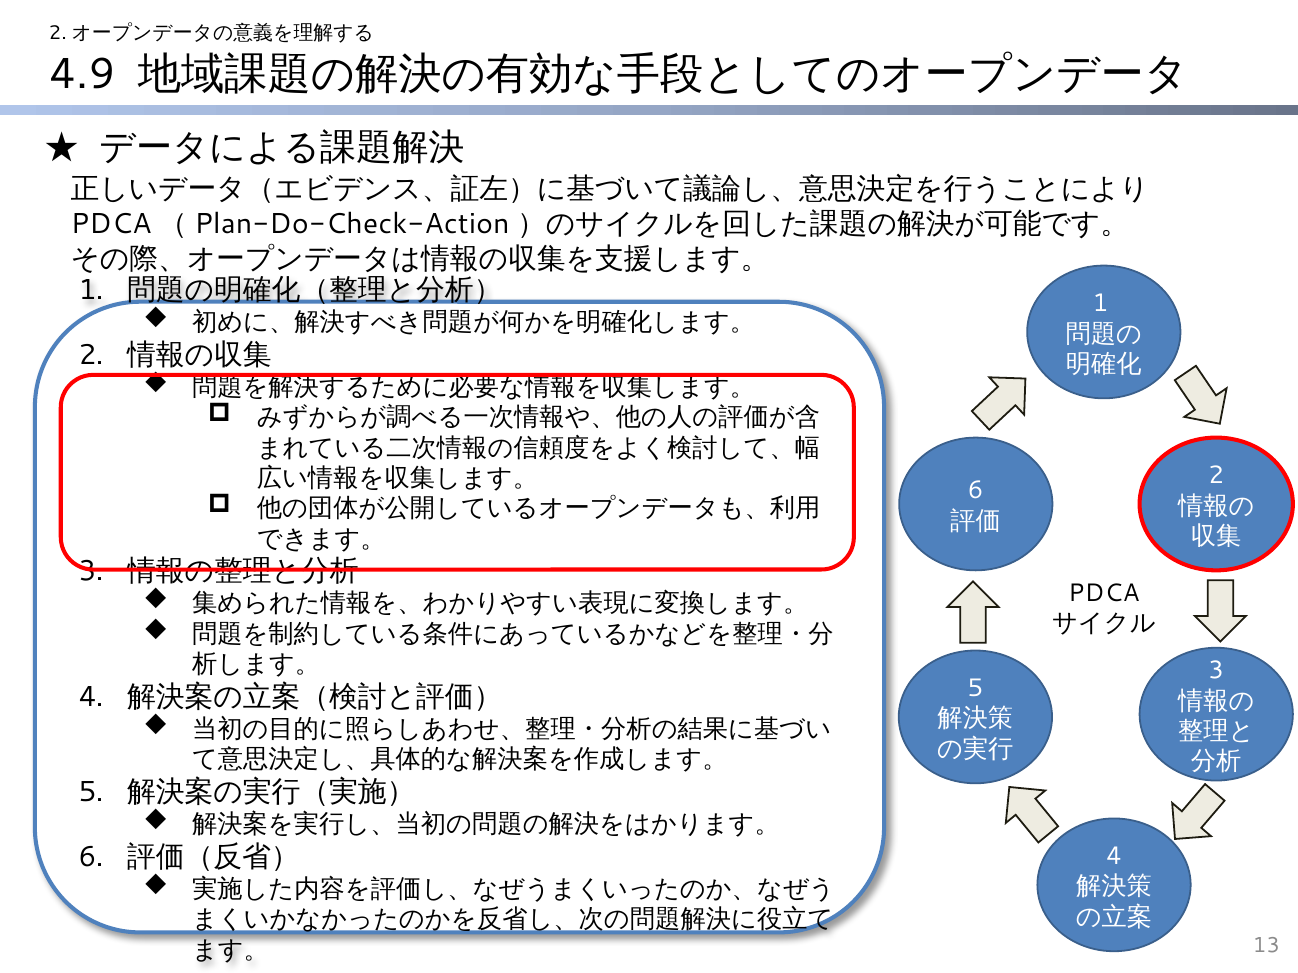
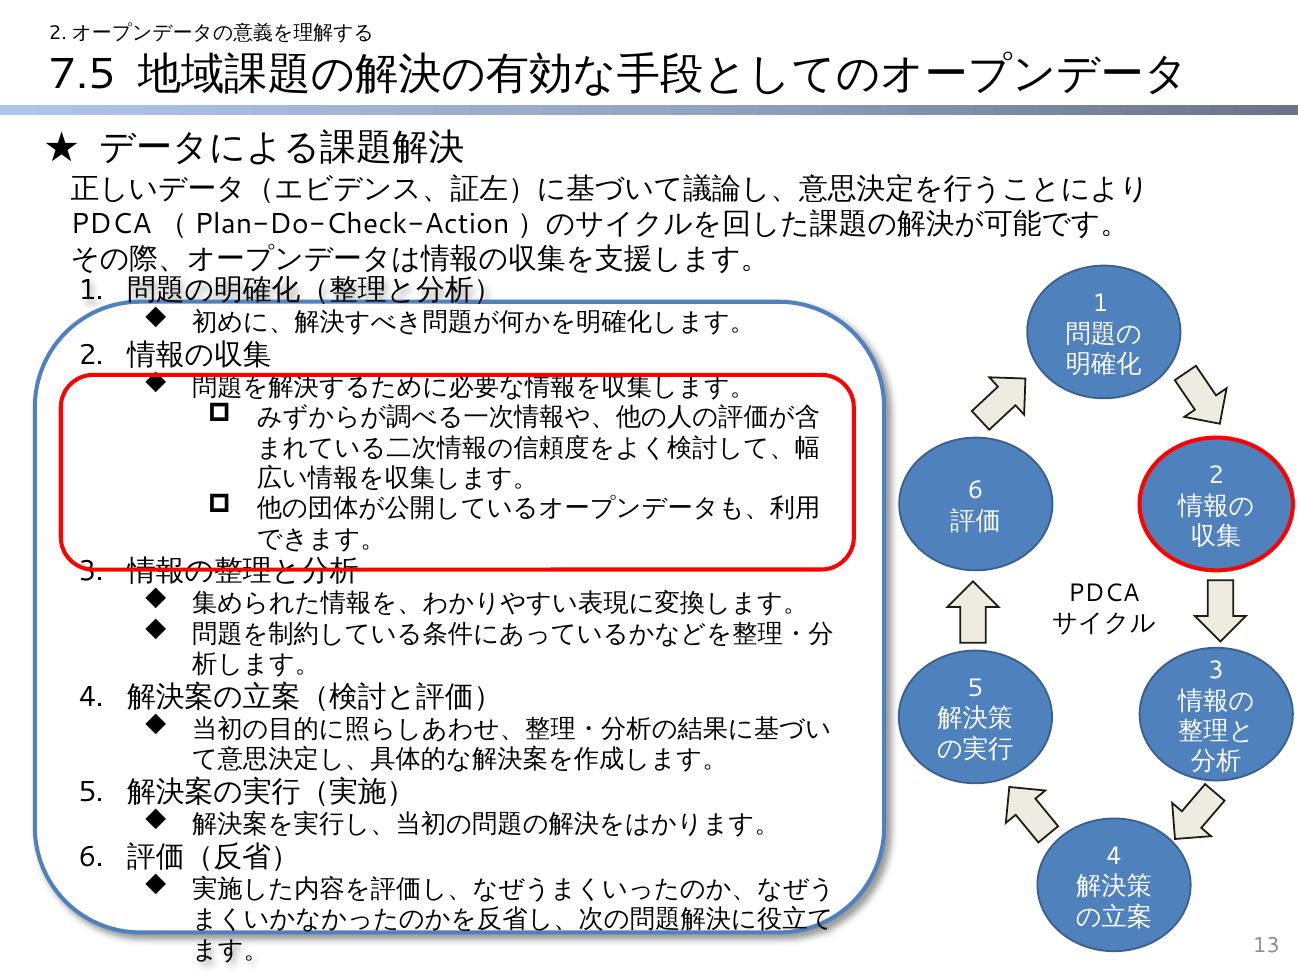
4.9: 4.9 -> 7.5 (82, 74)
